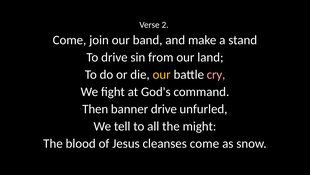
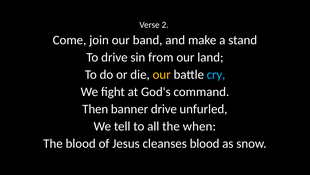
cry colour: pink -> light blue (216, 74)
might: might -> when (199, 126)
cleanses come: come -> blood (205, 143)
